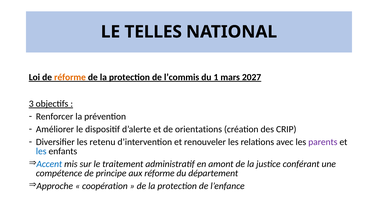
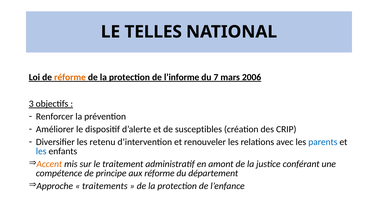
l’commis: l’commis -> l’informe (182, 77)
1: 1 -> 7 (216, 77)
2027: 2027 -> 2006 (252, 77)
orientations: orientations -> susceptibles (199, 129)
parents colour: purple -> blue (323, 142)
Accent colour: blue -> orange (49, 164)
coopération: coopération -> traitements (105, 186)
